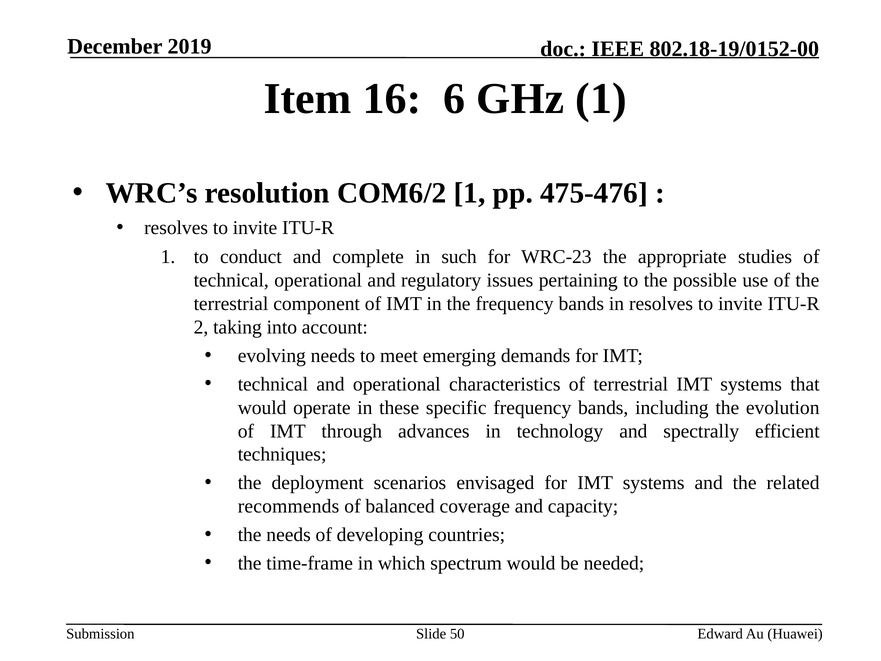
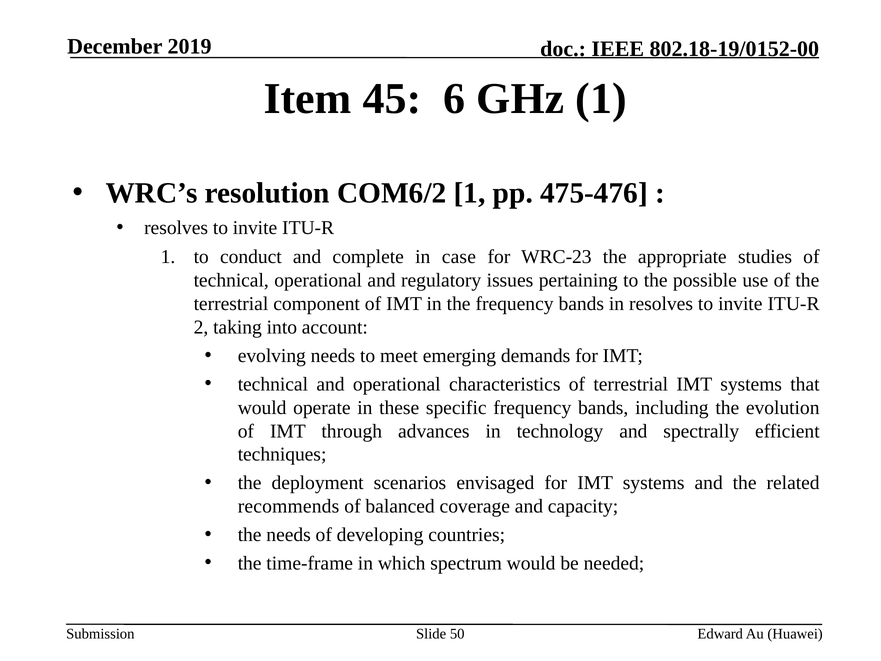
16: 16 -> 45 (392, 99)
such: such -> case (459, 257)
